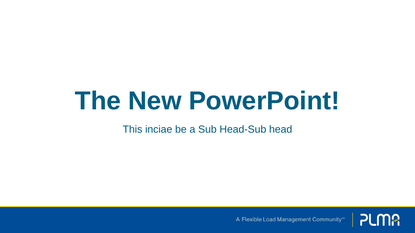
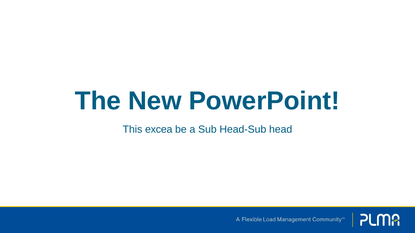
inciae: inciae -> excea (159, 130)
